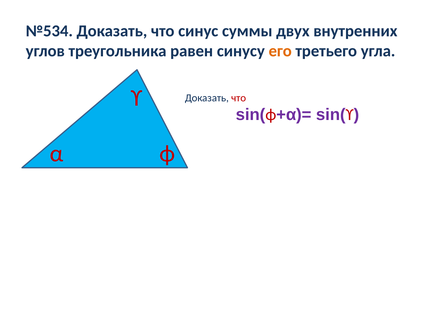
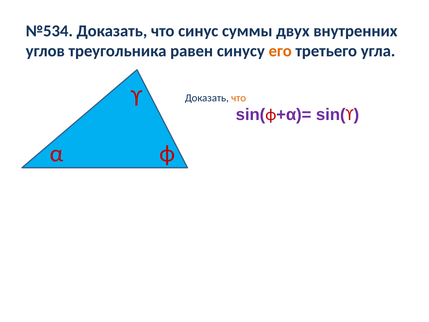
что colour: red -> orange (239, 98)
